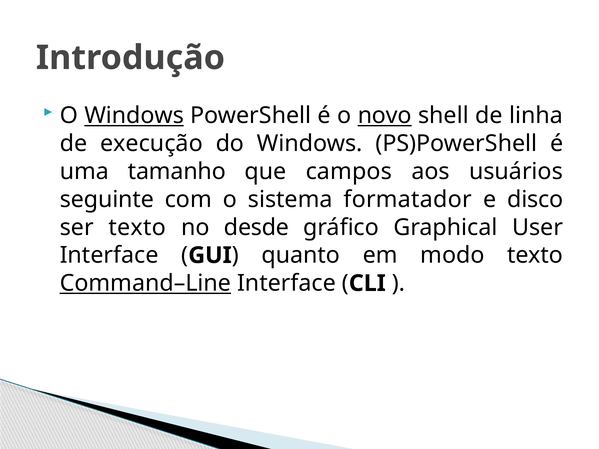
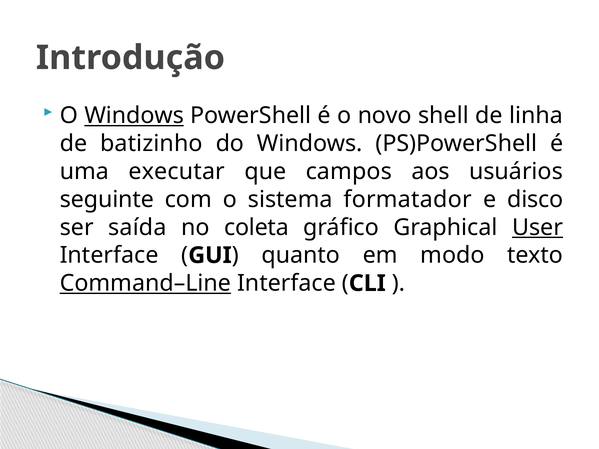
novo underline: present -> none (385, 116)
execução: execução -> batizinho (151, 144)
tamanho: tamanho -> executar (177, 172)
ser texto: texto -> saída (137, 227)
desde: desde -> coleta (257, 227)
User underline: none -> present (538, 227)
